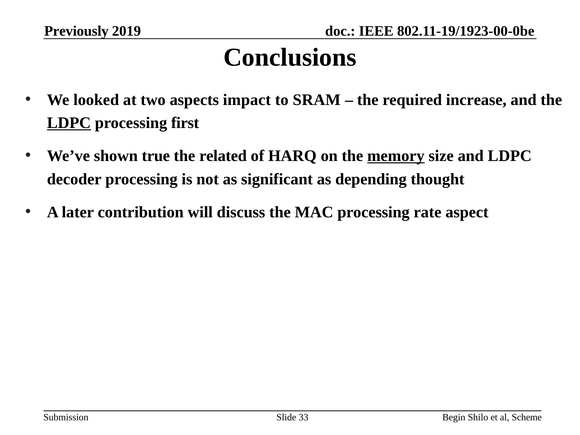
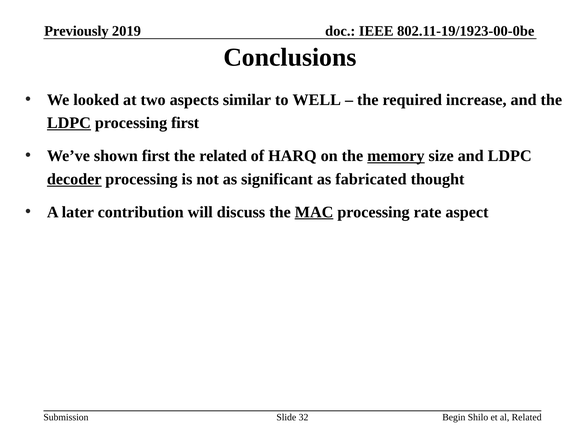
impact: impact -> similar (247, 100)
SRAM: SRAM -> WELL (317, 100)
shown true: true -> first (156, 156)
decoder underline: none -> present (74, 179)
depending: depending -> fabricated (371, 179)
MAC underline: none -> present (314, 212)
33: 33 -> 32 (304, 417)
al Scheme: Scheme -> Related (527, 417)
